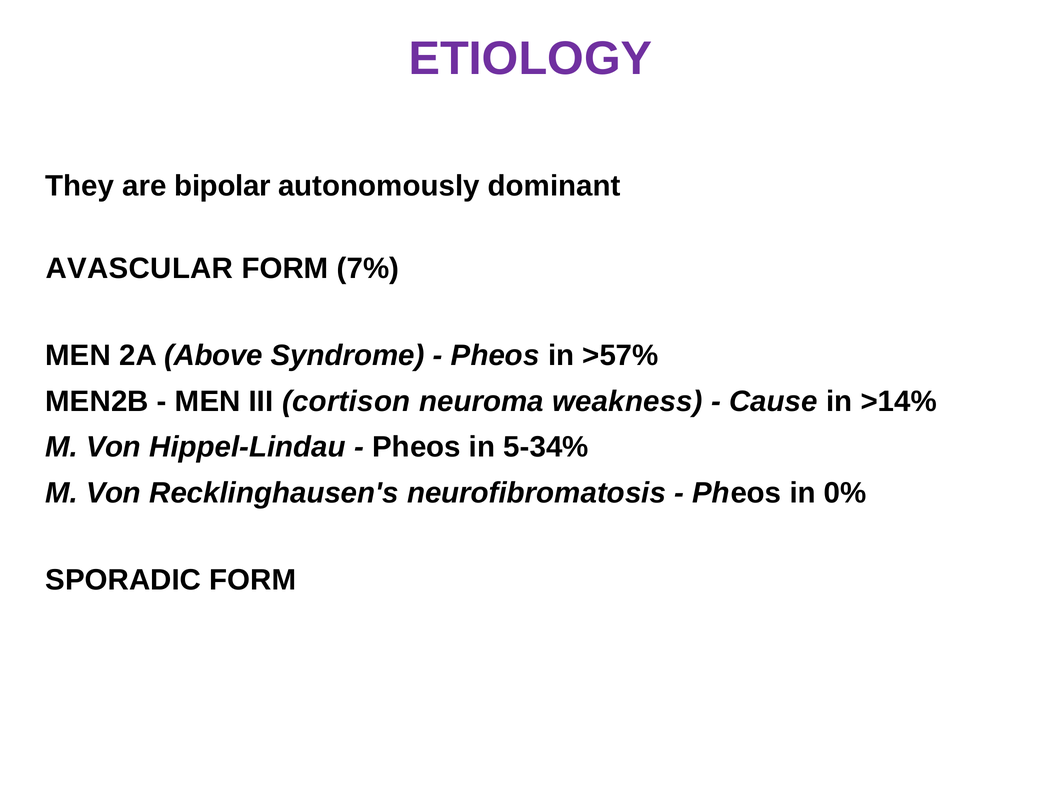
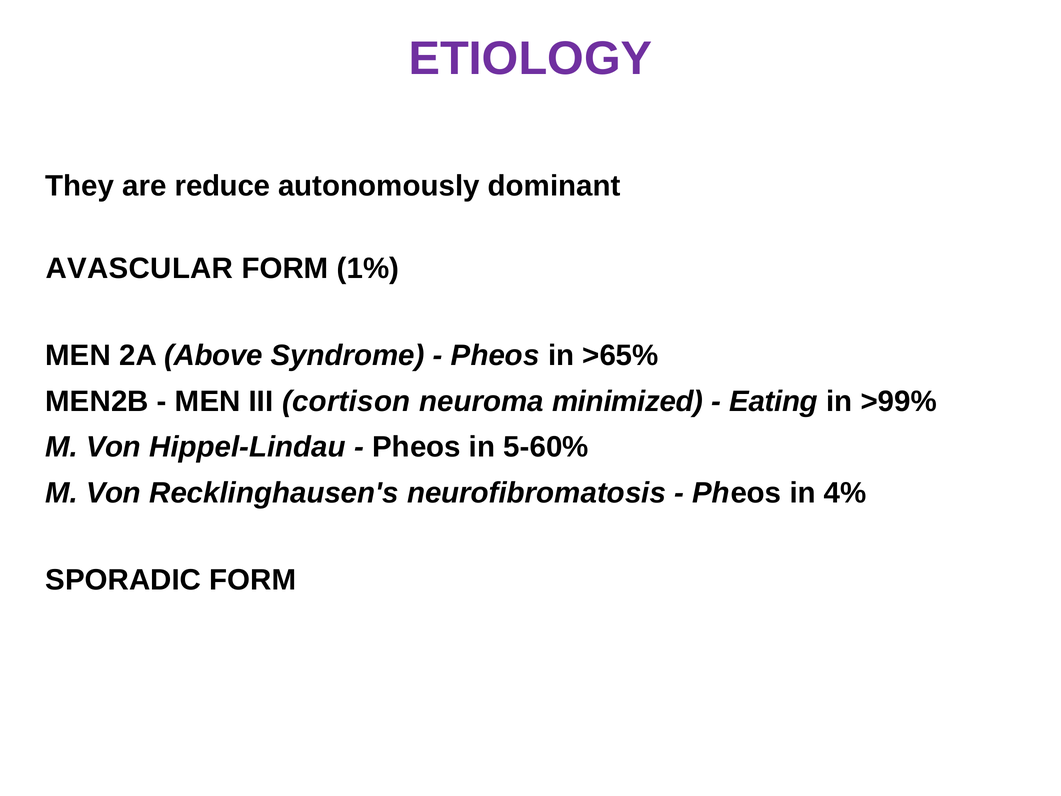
bipolar: bipolar -> reduce (223, 186)
7%: 7% -> 1% (368, 269)
>57%: >57% -> >65% (620, 356)
weakness: weakness -> minimized (628, 401)
Cause: Cause -> Eating (774, 401)
>14%: >14% -> >99% (899, 401)
5-34%: 5-34% -> 5-60% (546, 447)
0%: 0% -> 4% (845, 493)
